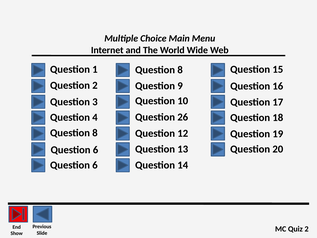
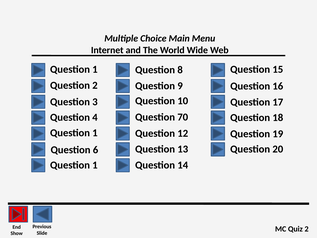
26: 26 -> 70 (183, 117)
8: 8 -> 1 (95, 133)
6: 6 -> 1 (95, 165)
